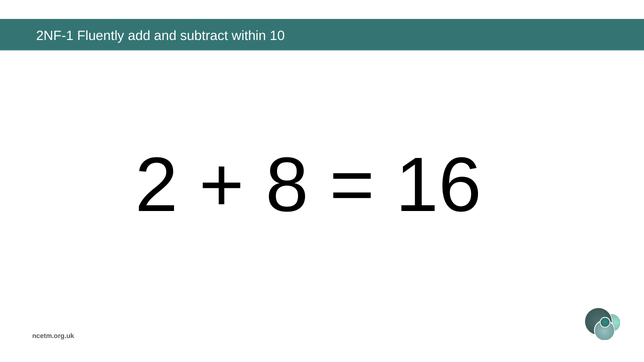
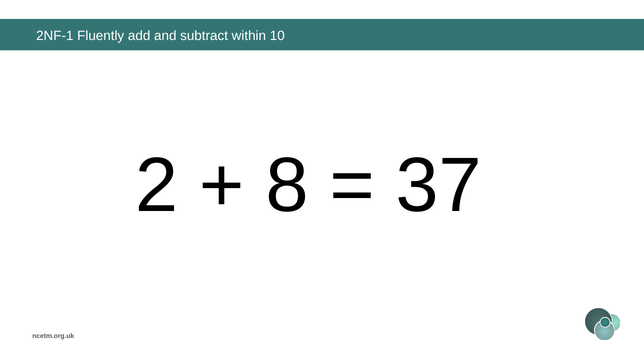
16: 16 -> 37 (439, 186)
